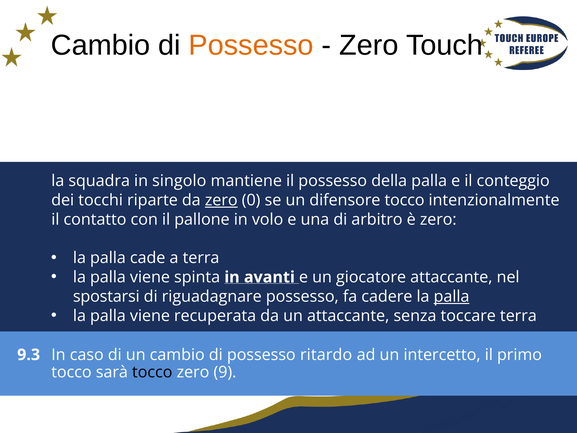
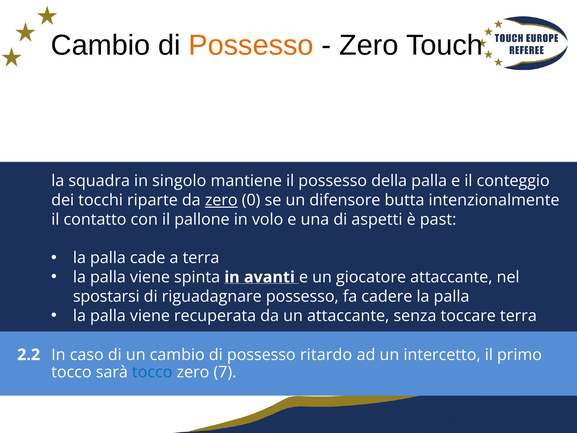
difensore tocco: tocco -> butta (404, 200)
arbitro: arbitro -> aspetti (377, 219)
è zero: zero -> past (438, 219)
palla underline: present -> none (452, 296)
9.3: 9.3 -> 2.2 (29, 355)
tocco colour: black -> blue (152, 372)
9: 9 -> 7 (225, 372)
